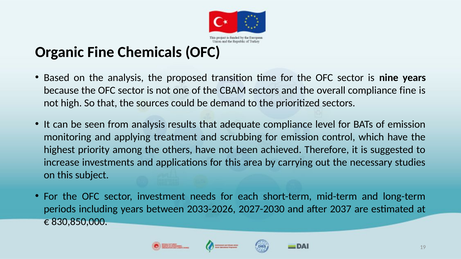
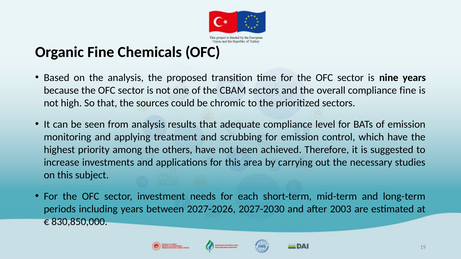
demand: demand -> chromic (228, 103)
2033-2026: 2033-2026 -> 2027-2026 (211, 209)
2037: 2037 -> 2003 (341, 209)
